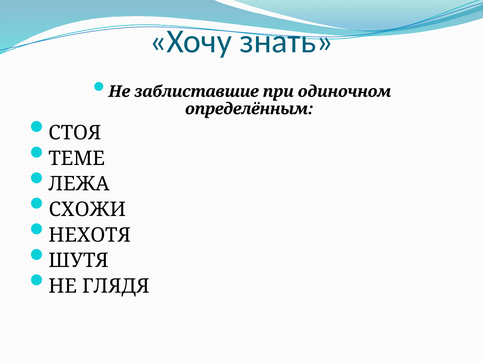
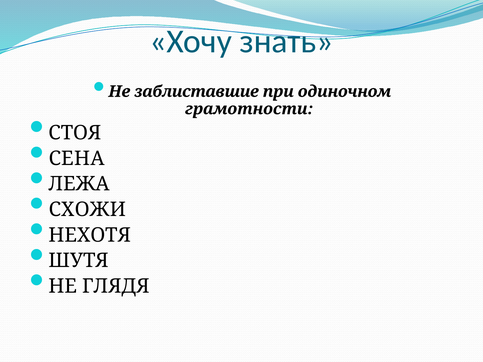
определённым: определённым -> грамотности (249, 109)
ТЕМЕ: ТЕМЕ -> СЕНА (77, 158)
